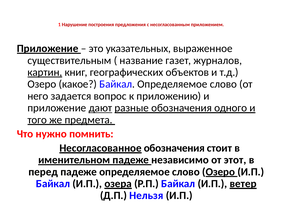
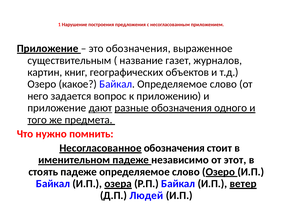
это указательных: указательных -> обозначения (138, 48)
картин underline: present -> none (45, 72)
перед: перед -> стоять (43, 171)
Нельзя: Нельзя -> Людей (146, 195)
